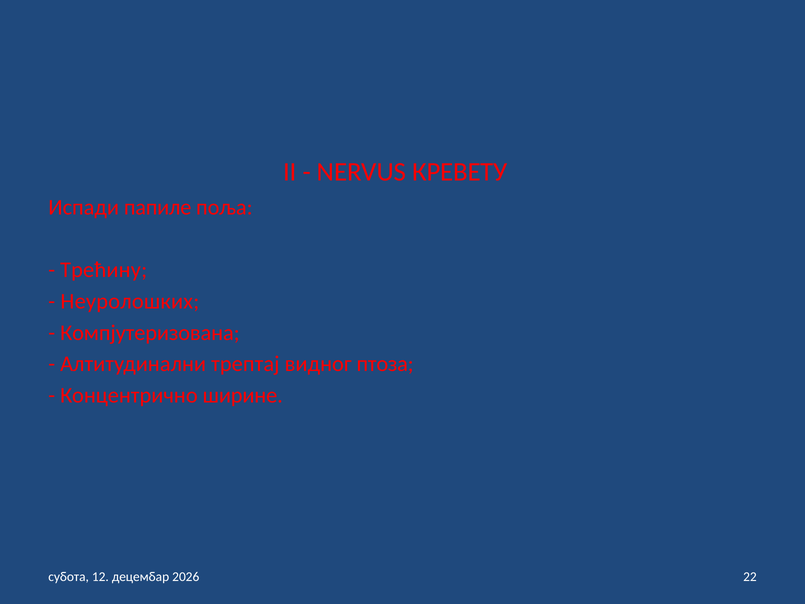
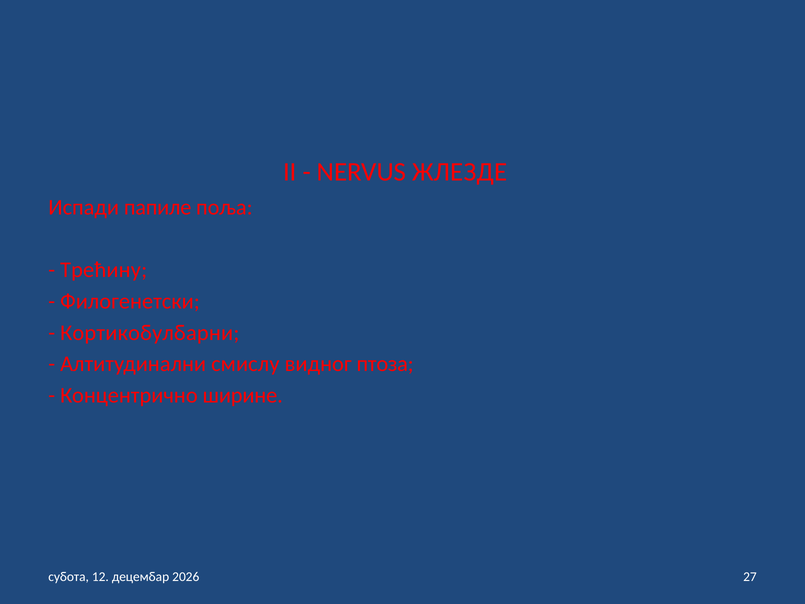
КРЕВЕТУ: КРЕВЕТУ -> ЖЛЕЗДЕ (460, 172)
Неуролошких: Неуролошких -> Филогенетски (130, 301)
Компјутеризована: Компјутеризована -> Кортикобулбарни (150, 333)
трептај: трептај -> смислу (245, 364)
22: 22 -> 27 (750, 576)
